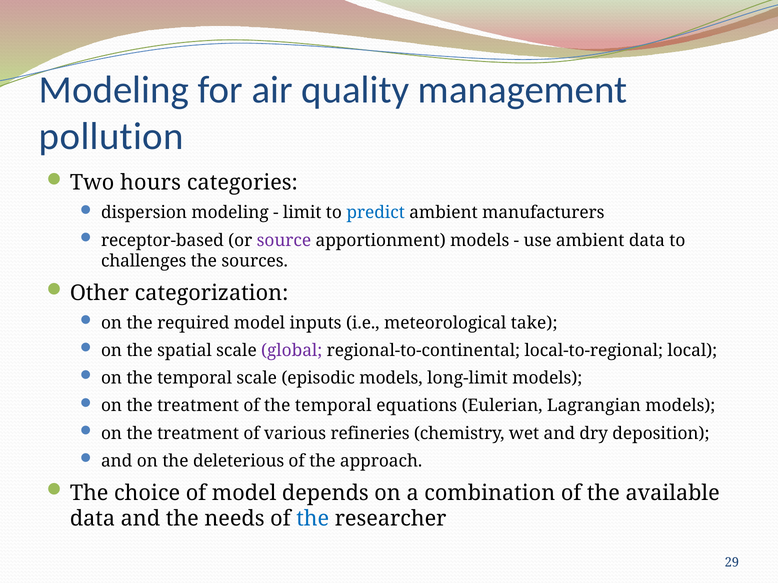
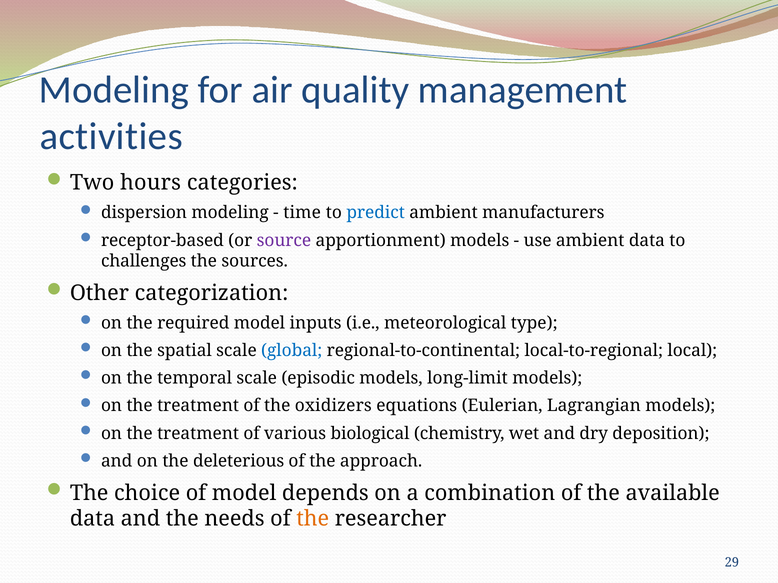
pollution: pollution -> activities (111, 137)
limit: limit -> time (302, 213)
take: take -> type (534, 323)
global colour: purple -> blue (292, 351)
of the temporal: temporal -> oxidizers (333, 406)
refineries: refineries -> biological (370, 434)
the colour: blue -> orange (313, 519)
